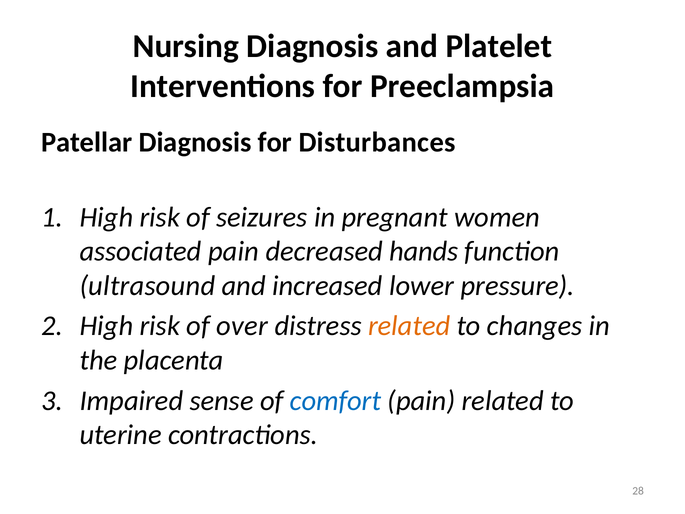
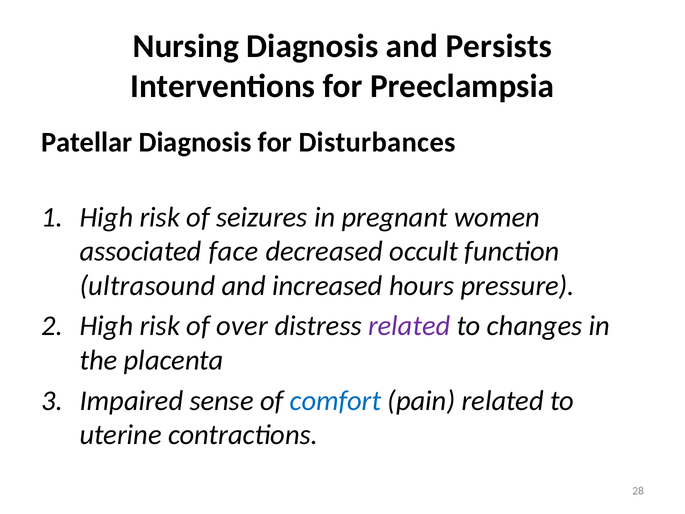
Platelet: Platelet -> Persists (499, 46)
associated pain: pain -> face (233, 251)
hands: hands -> occult (424, 251)
lower: lower -> hours (422, 286)
related colour: orange -> purple (409, 326)
